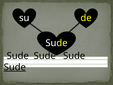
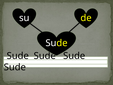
Sude underline: present -> none (15, 67)
